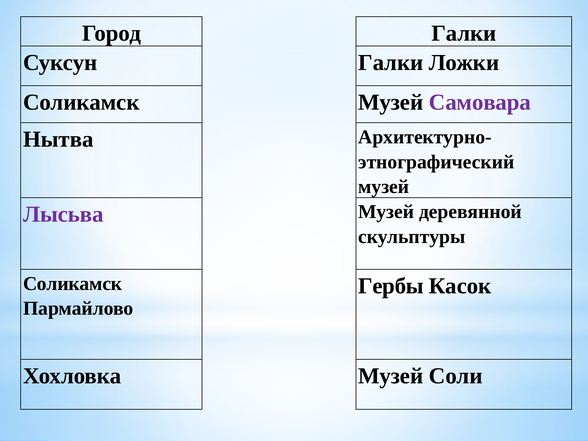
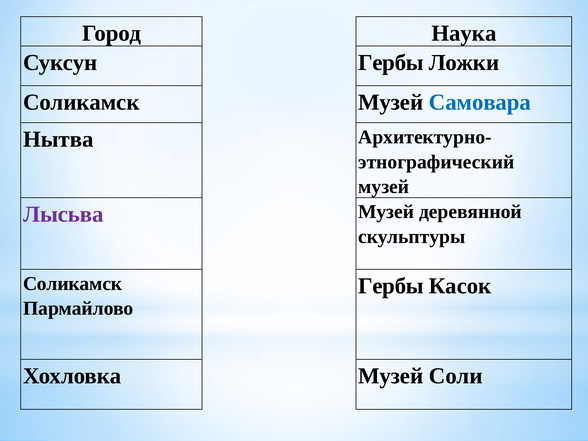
Город Галки: Галки -> Наука (464, 33)
Суксун Галки: Галки -> Гербы (391, 62)
Самовара colour: purple -> blue (480, 102)
